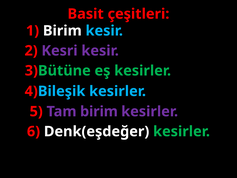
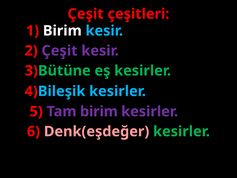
Basit: Basit -> Çeşit (86, 14)
2 Kesri: Kesri -> Çeşit (59, 51)
Denk(eşdeğer colour: white -> pink (97, 131)
